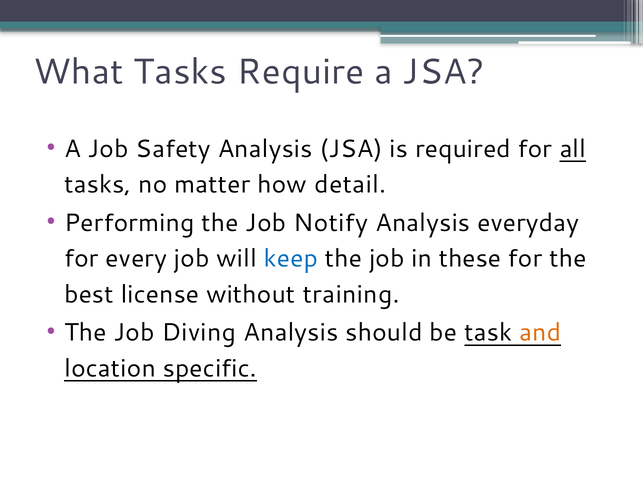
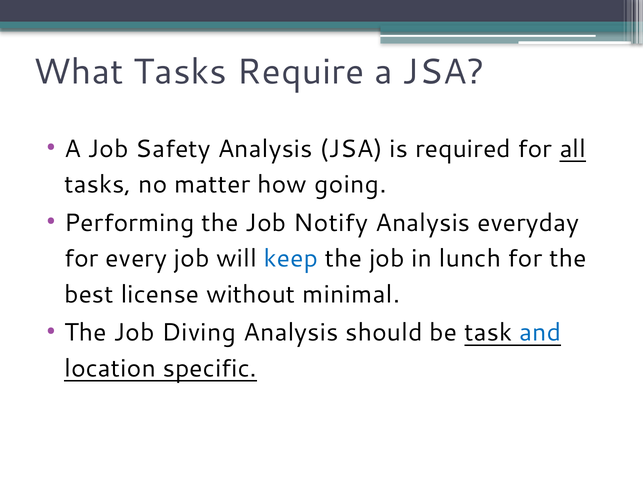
detail: detail -> going (350, 185)
these: these -> lunch (470, 259)
training: training -> minimal (351, 294)
and colour: orange -> blue (540, 333)
